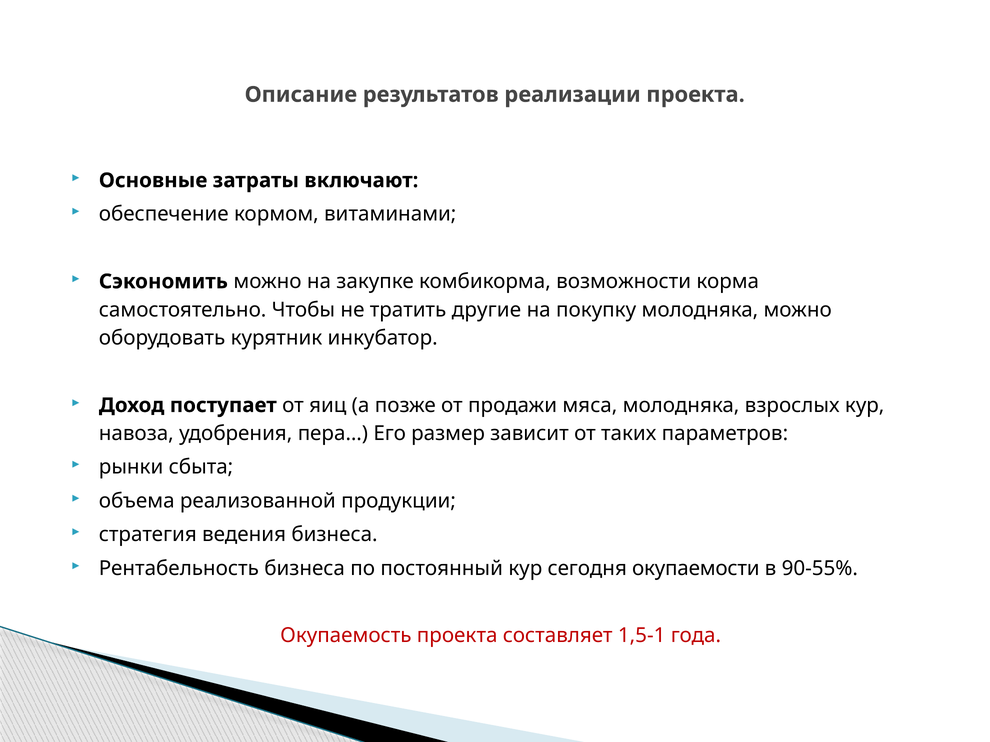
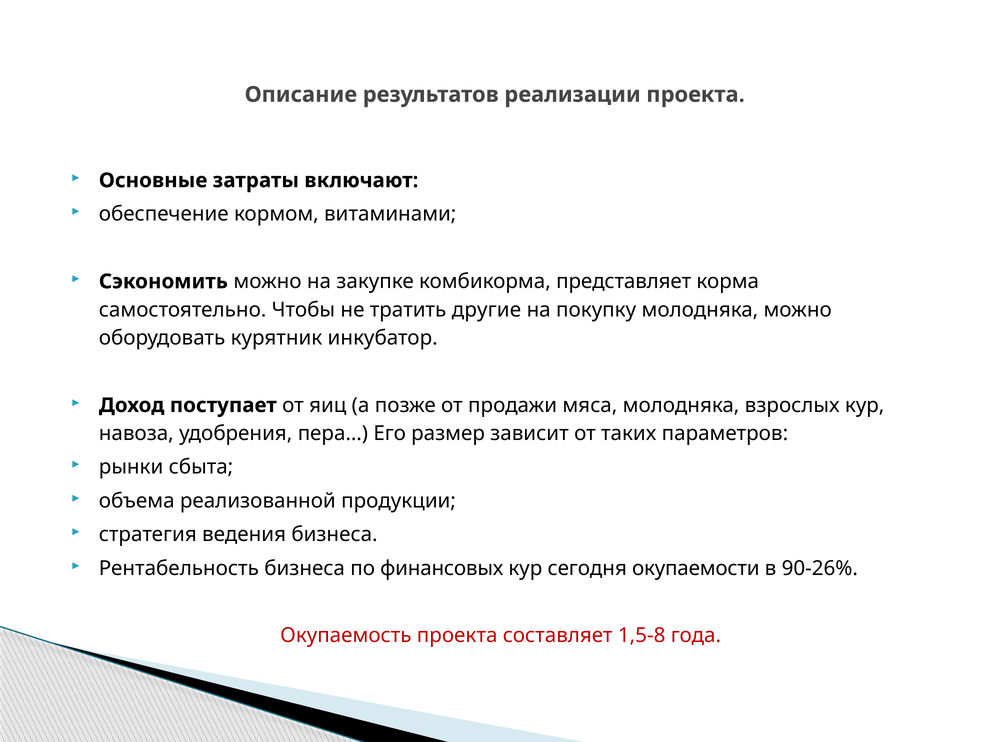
возможности: возможности -> представляет (624, 282)
постоянный: постоянный -> финансовых (442, 569)
90-55%: 90-55% -> 90-26% (820, 569)
1,5-1: 1,5-1 -> 1,5-8 (642, 636)
